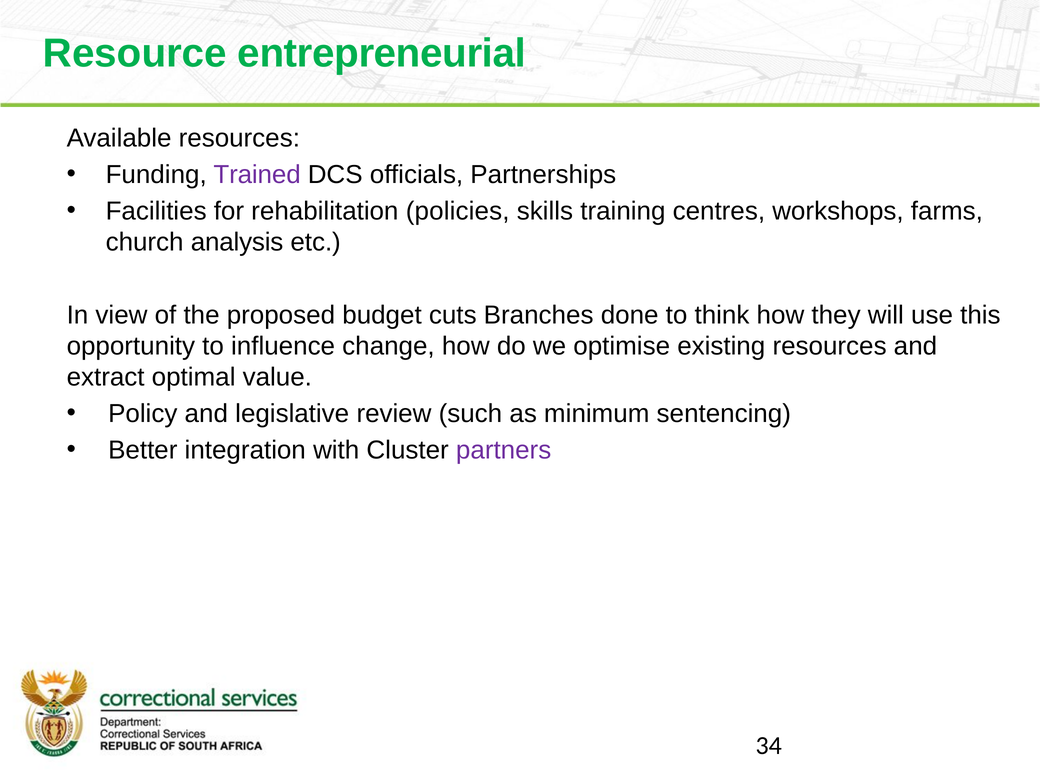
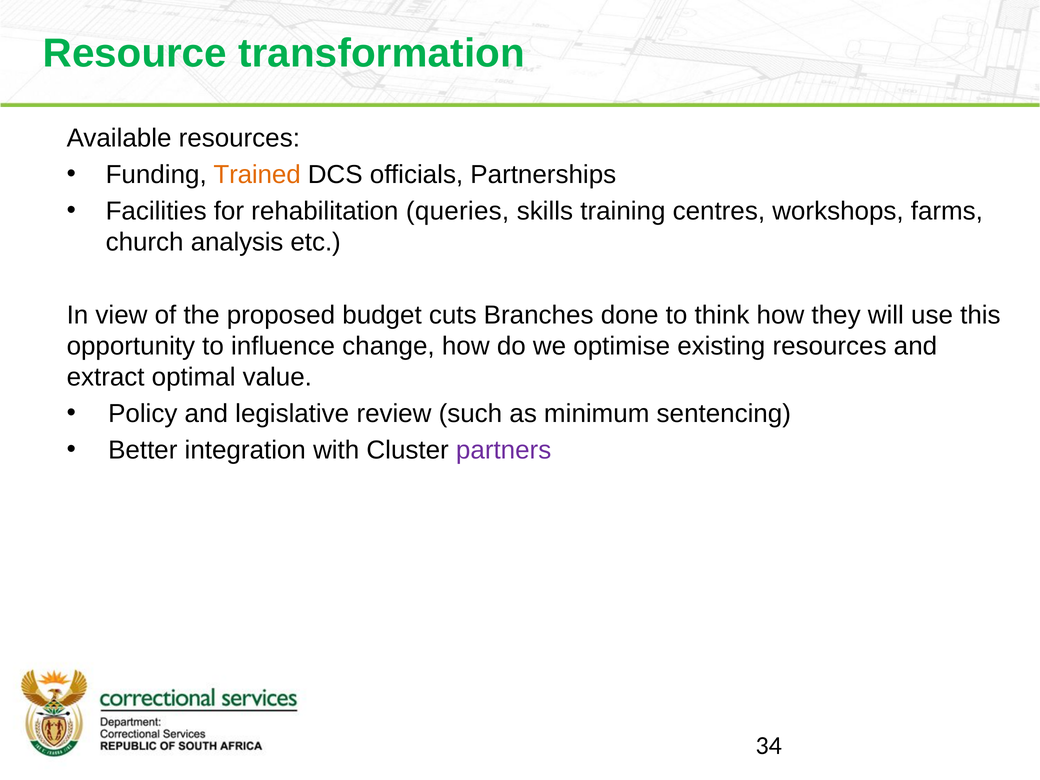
entrepreneurial: entrepreneurial -> transformation (381, 53)
Trained colour: purple -> orange (257, 175)
policies: policies -> queries (458, 211)
